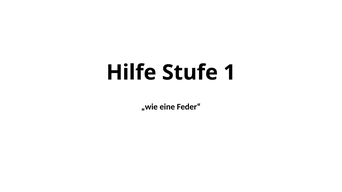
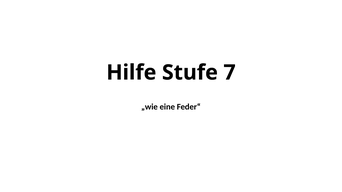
1: 1 -> 7 (230, 73)
